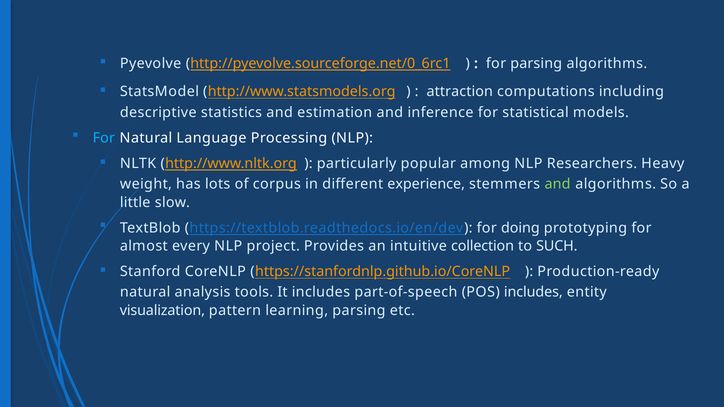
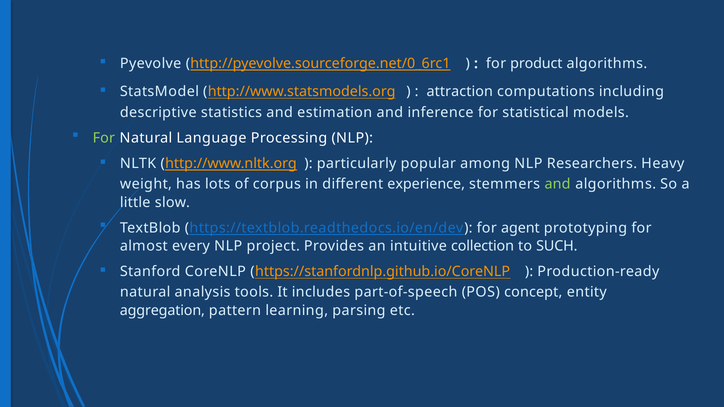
for parsing: parsing -> product (536, 64)
For colour: light blue -> light green (104, 138)
doing: doing -> agent (520, 228)
POS includes: includes -> concept (533, 292)
visualization: visualization -> aggregation (162, 311)
